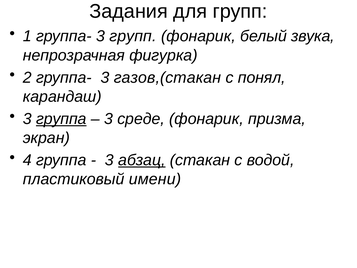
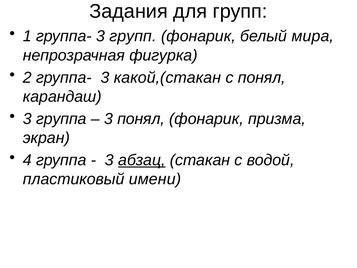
звука: звука -> мира (313, 36)
газов,(стакан: газов,(стакан -> какой,(стакан (167, 77)
группа underline: present -> none (61, 119)
3 среде: среде -> понял (141, 119)
